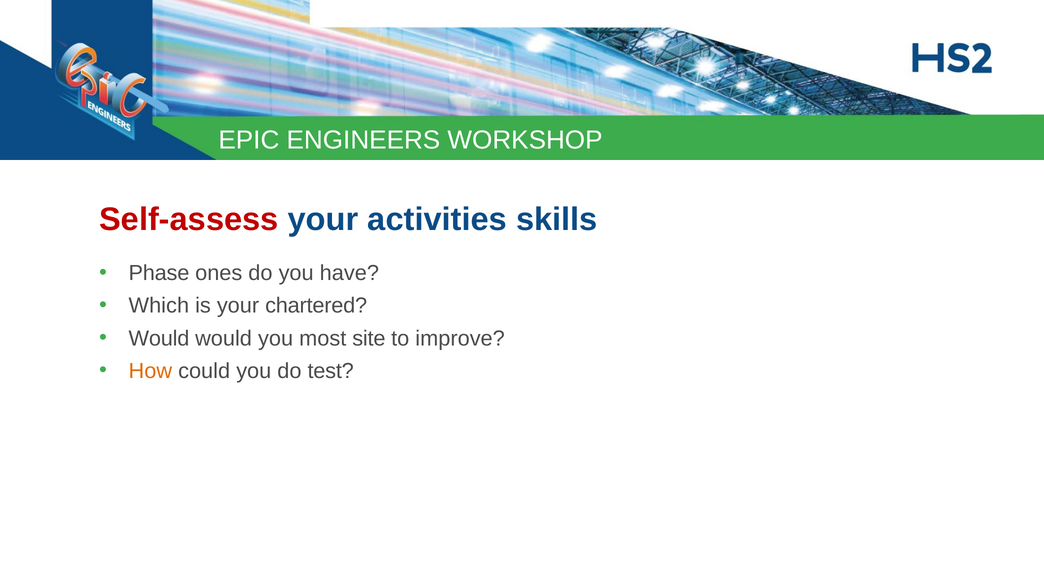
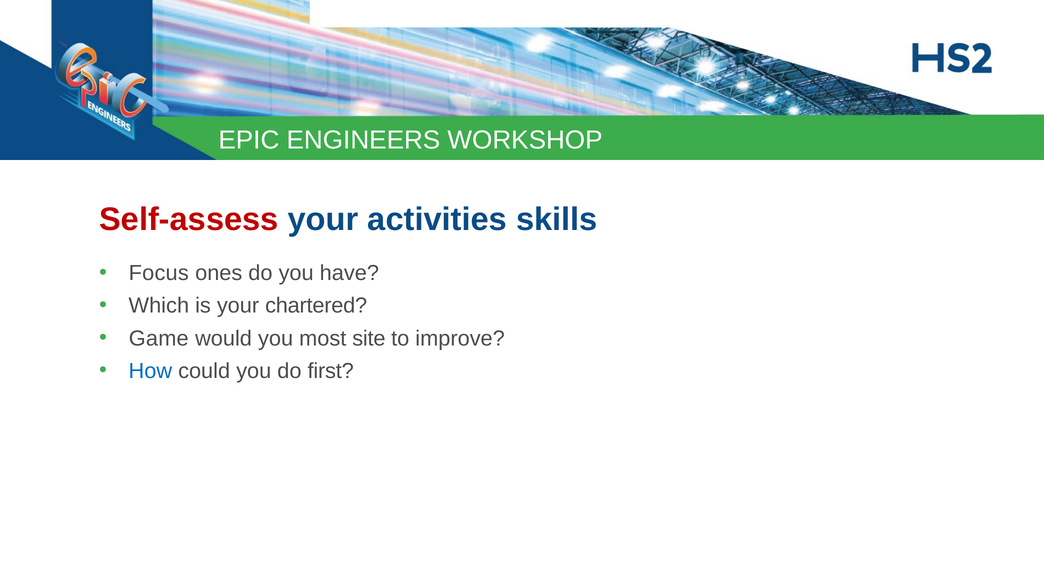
Phase: Phase -> Focus (159, 273)
Would: Would -> Game (159, 339)
How colour: orange -> blue (150, 371)
test: test -> first (331, 371)
